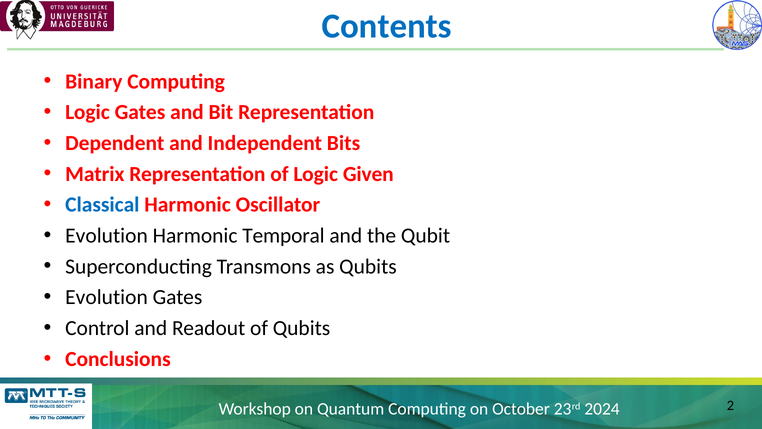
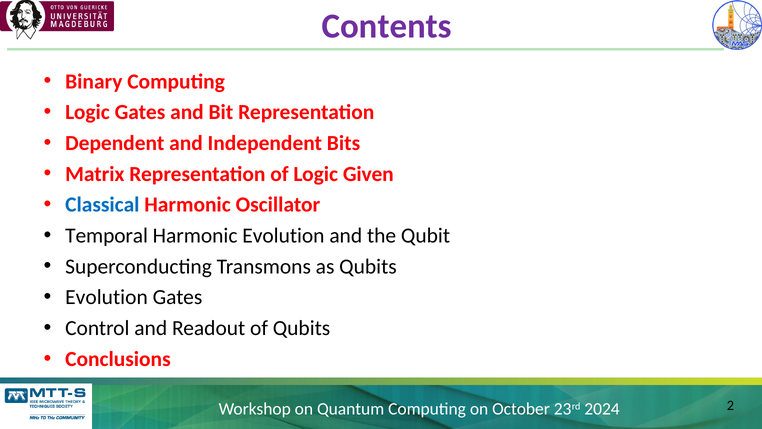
Contents colour: blue -> purple (387, 26)
Evolution: Evolution -> Temporal (107, 236)
Harmonic Temporal: Temporal -> Evolution (283, 236)
